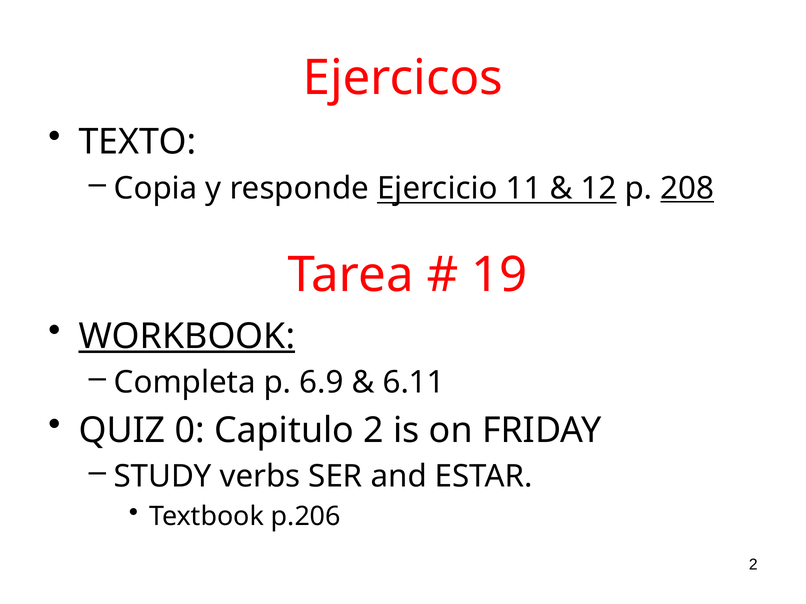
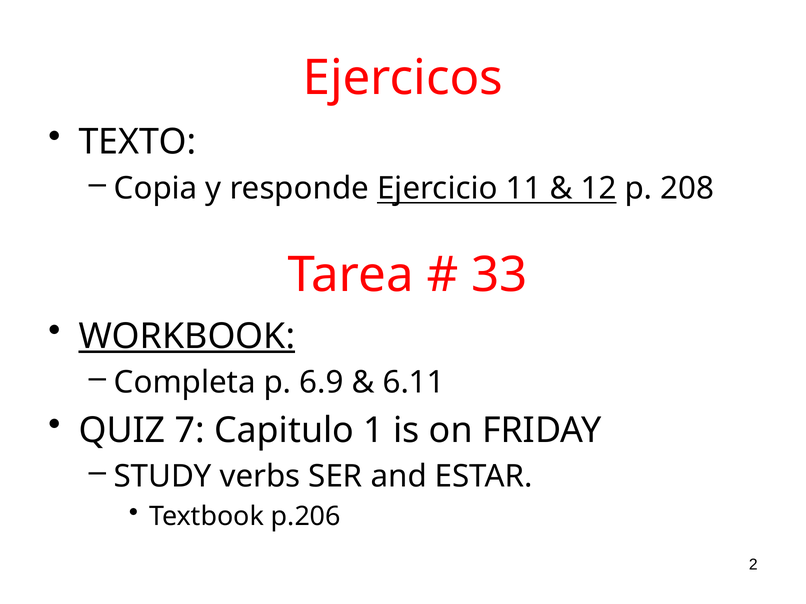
208 underline: present -> none (687, 188)
19: 19 -> 33 (499, 275)
0: 0 -> 7 (190, 431)
Capitulo 2: 2 -> 1 (374, 431)
